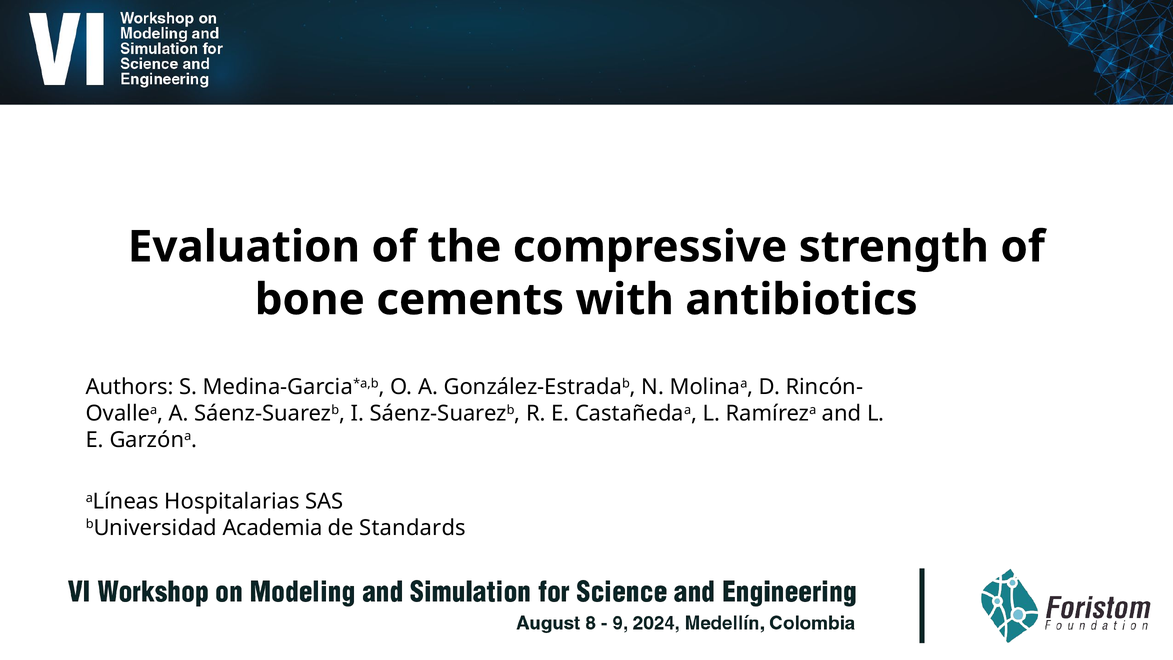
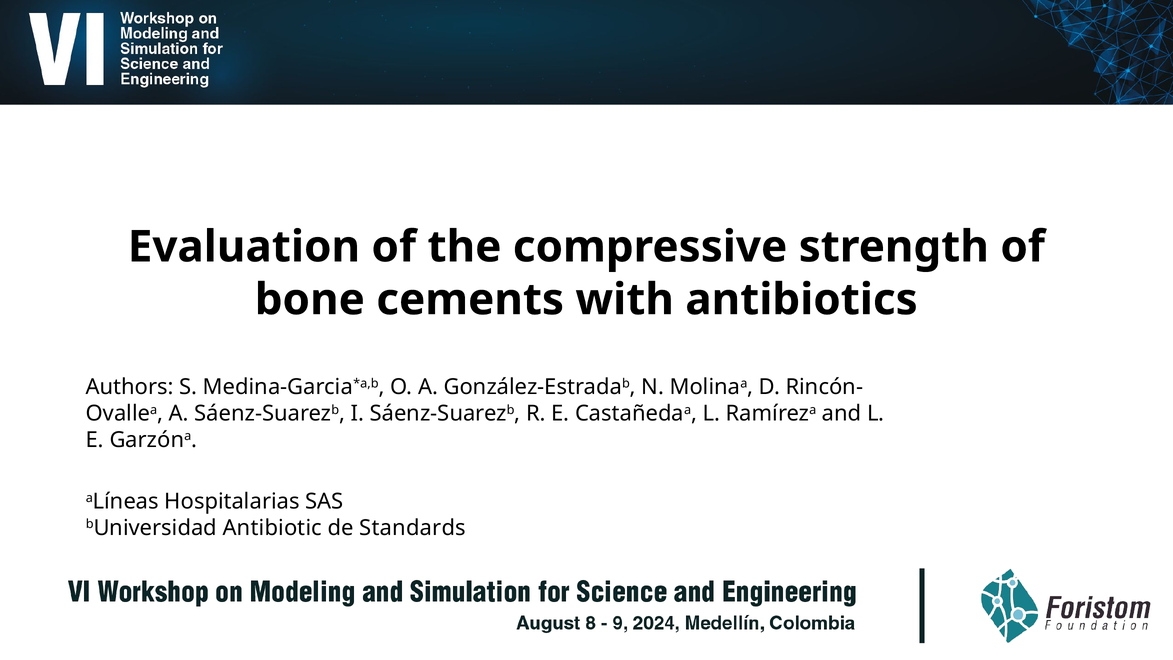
Academia: Academia -> Antibiotic (272, 528)
